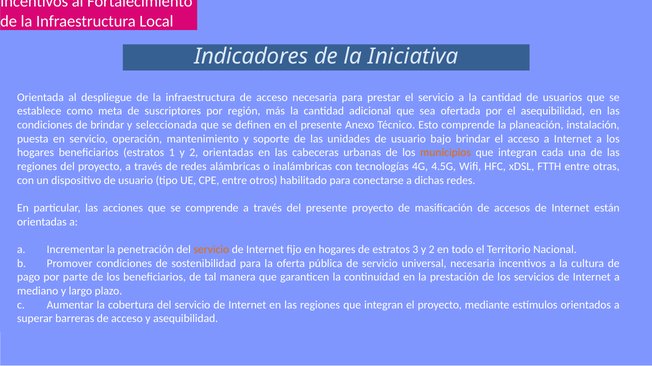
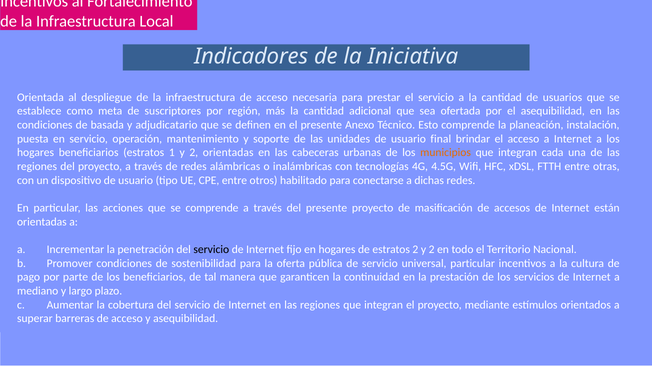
de brindar: brindar -> basada (107, 125)
seleccionada: seleccionada -> adjudicatario (167, 125)
bajo: bajo -> final (441, 139)
servicio colour: orange -> black (211, 250)
estratos 3: 3 -> 2 (415, 250)
universal necesaria: necesaria -> particular (473, 264)
